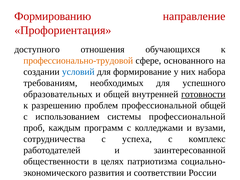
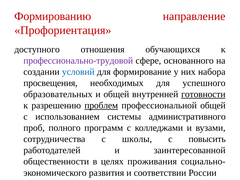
профессионально-трудовой colour: orange -> purple (78, 61)
требованиям: требованиям -> просвещения (50, 83)
проблем underline: none -> present (101, 105)
системы профессиональной: профессиональной -> административного (187, 117)
каждым: каждым -> полного (65, 128)
успеха: успеха -> школы (137, 139)
комплекс: комплекс -> повысить (207, 139)
патриотизма: патриотизма -> проживания (152, 162)
